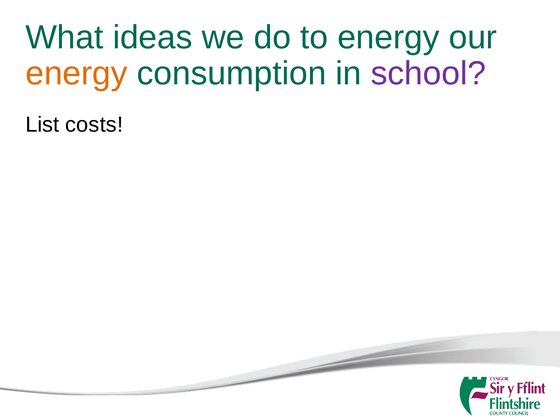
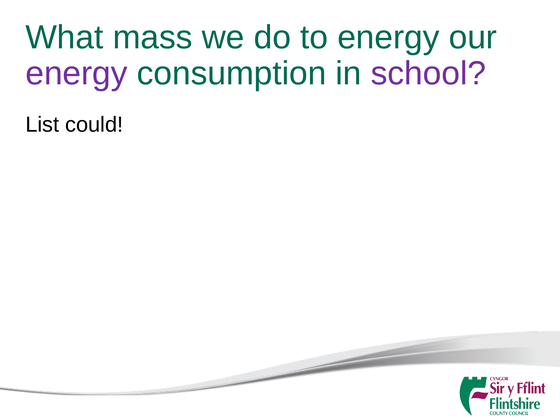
ideas: ideas -> mass (153, 38)
energy colour: orange -> purple (77, 74)
costs: costs -> could (94, 125)
